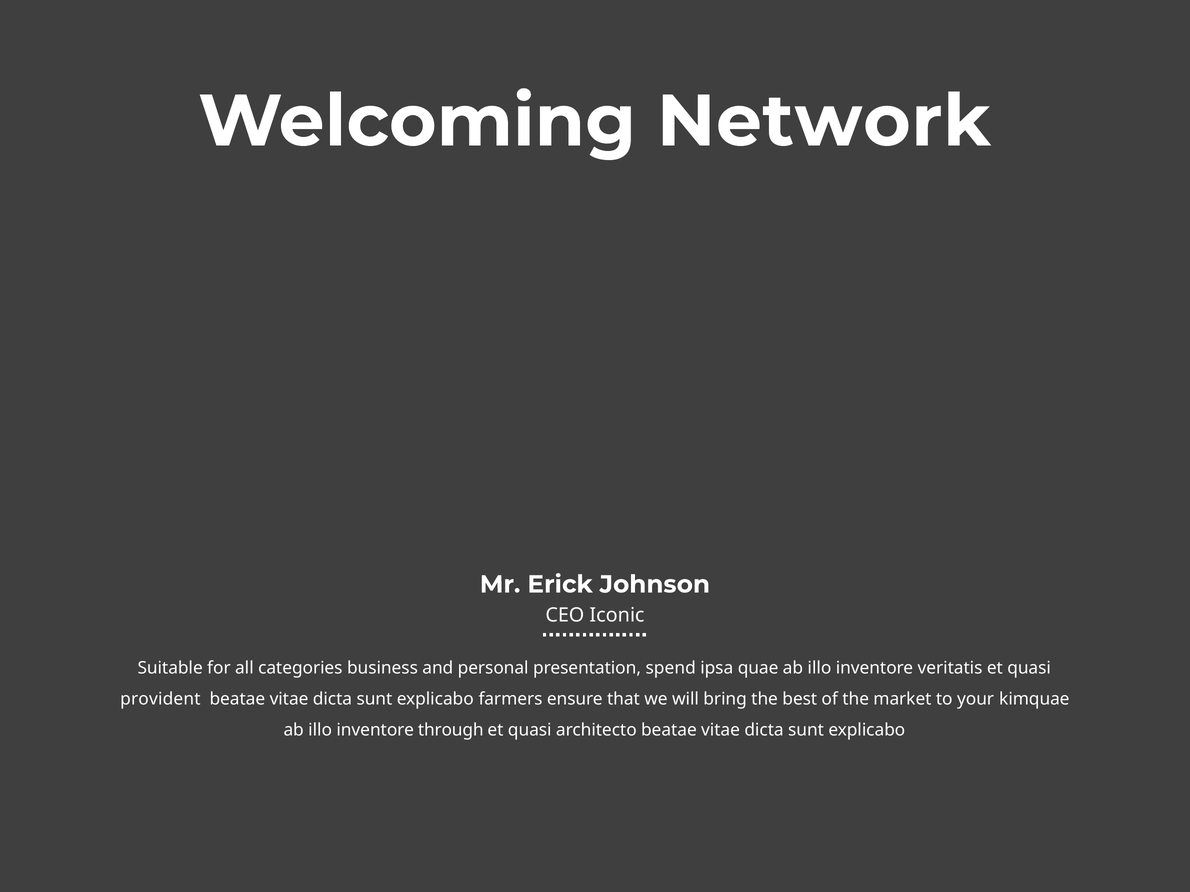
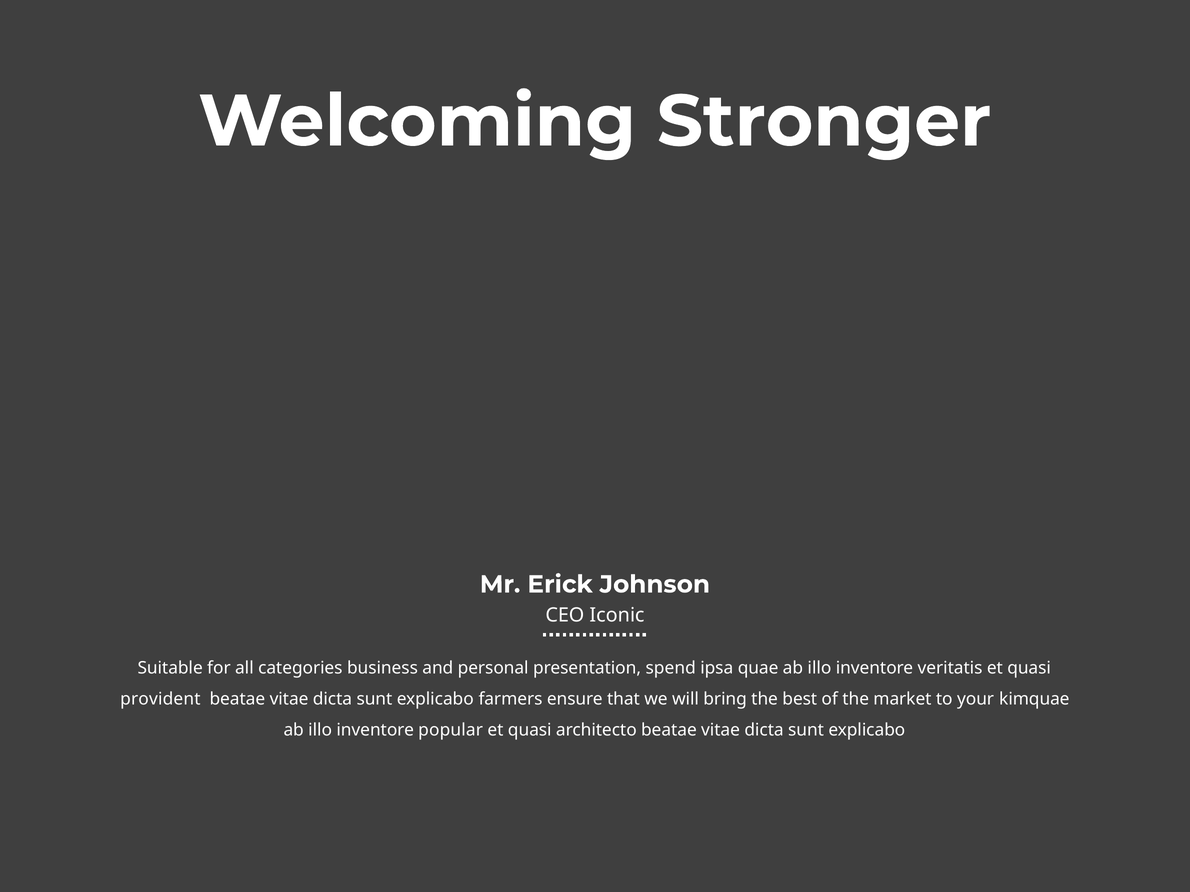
Network: Network -> Stronger (824, 122)
through: through -> popular (451, 730)
